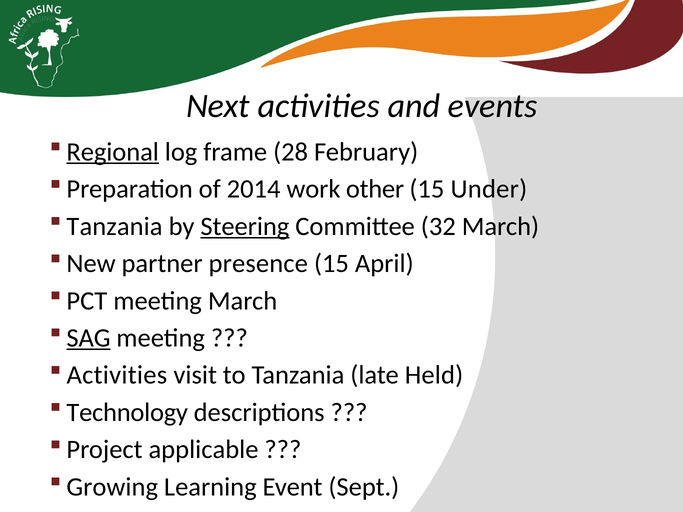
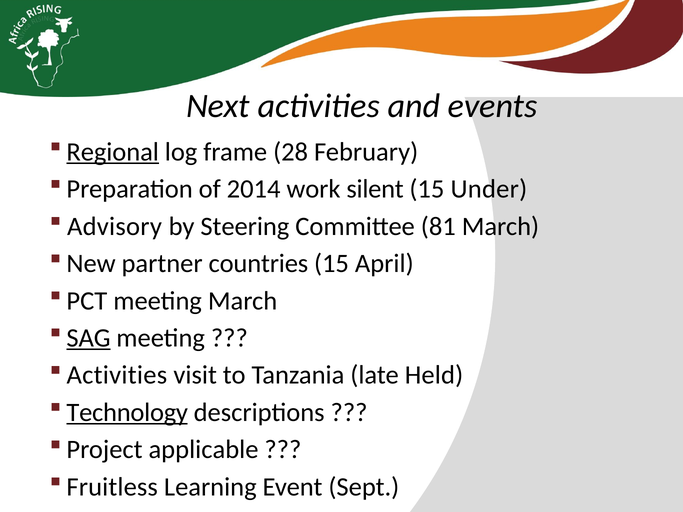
other: other -> silent (375, 189)
Tanzania: Tanzania -> Advisory (114, 226)
Steering underline: present -> none (245, 226)
32: 32 -> 81 (438, 226)
presence: presence -> countries (258, 264)
Technology underline: none -> present (127, 413)
Growing: Growing -> Fruitless (112, 487)
